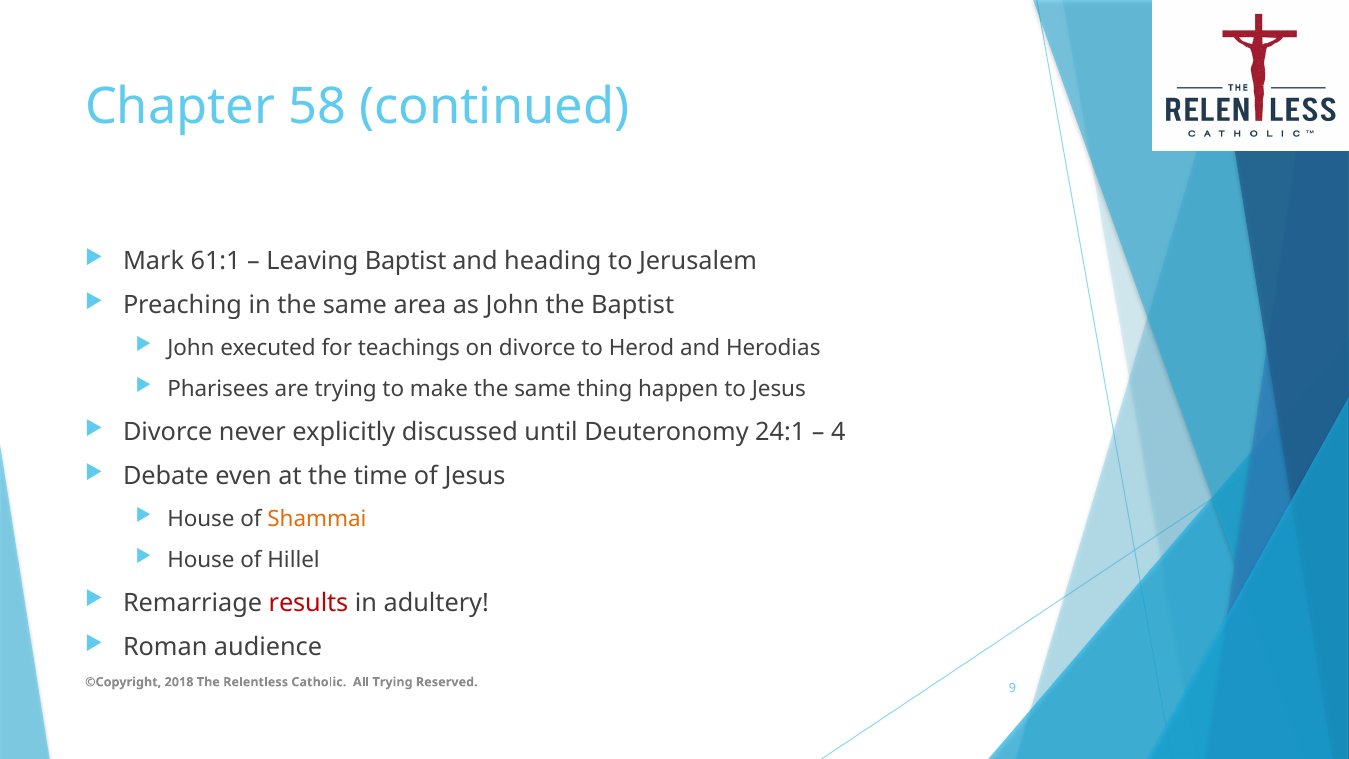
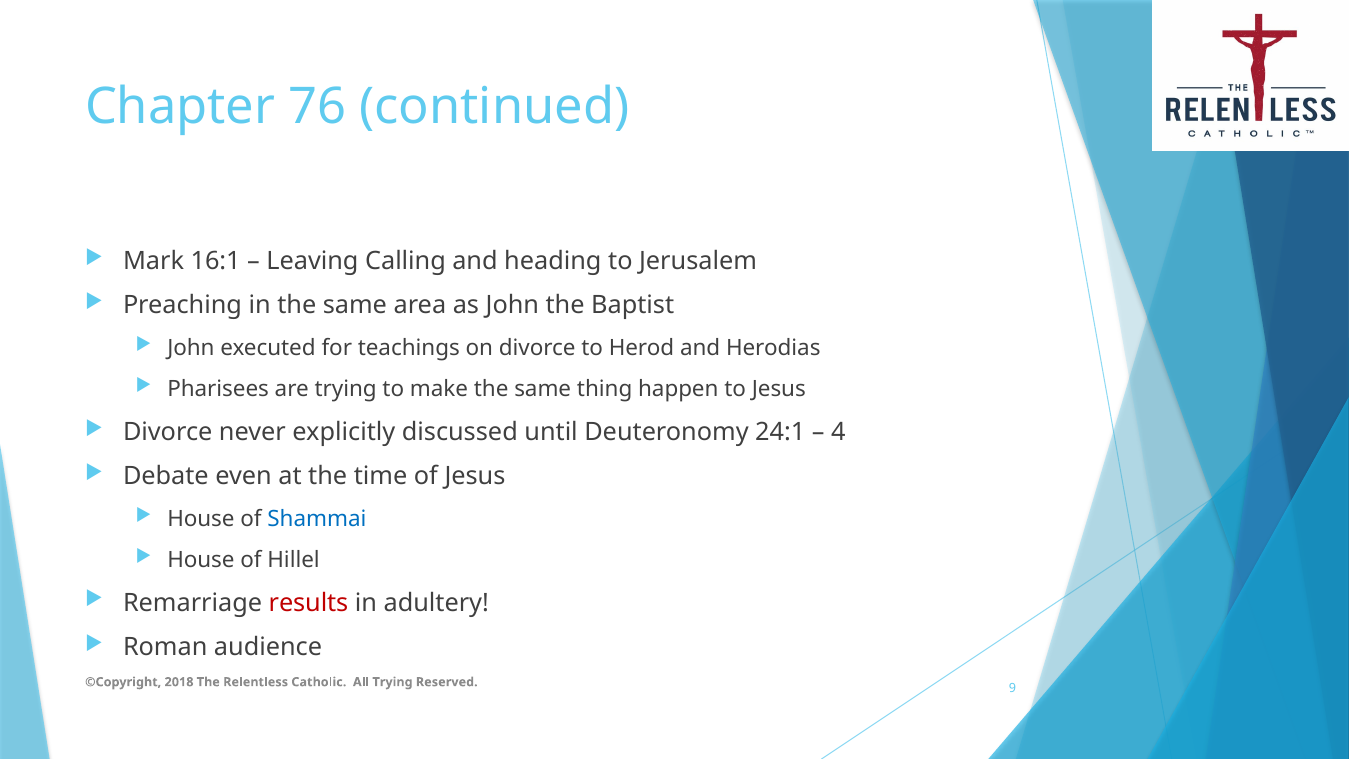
58: 58 -> 76 (317, 106)
61:1: 61:1 -> 16:1 (216, 261)
Leaving Baptist: Baptist -> Calling (406, 261)
Shammai colour: orange -> blue (317, 519)
